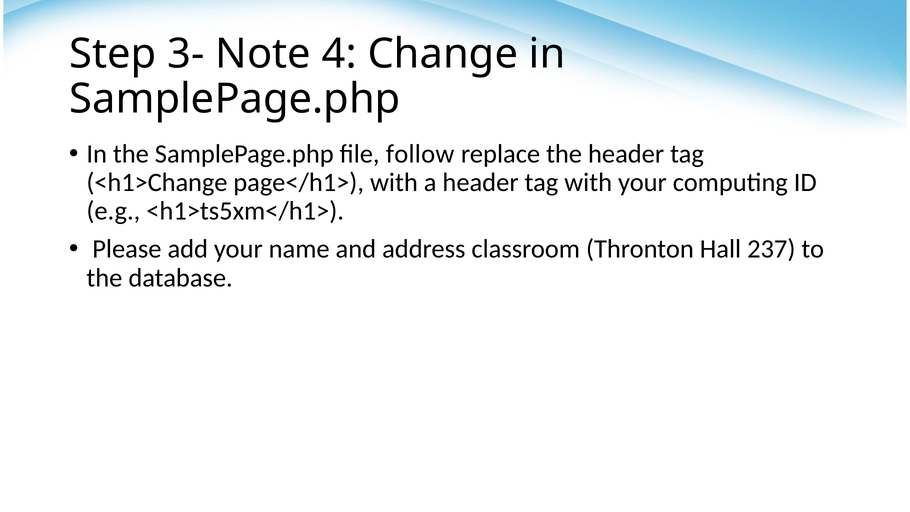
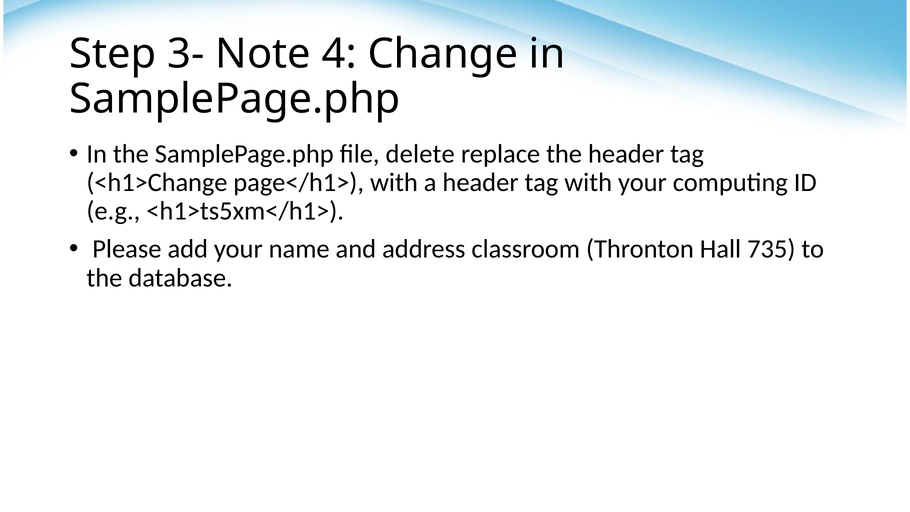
follow: follow -> delete (420, 154)
237: 237 -> 735 (771, 249)
